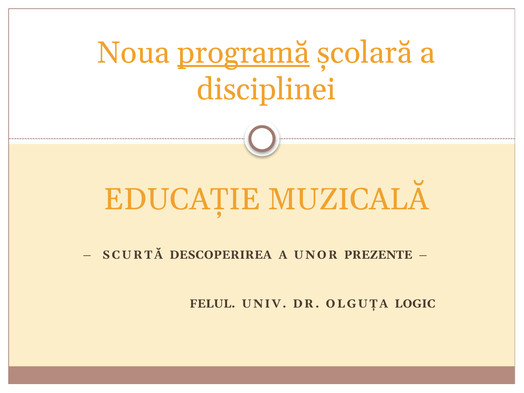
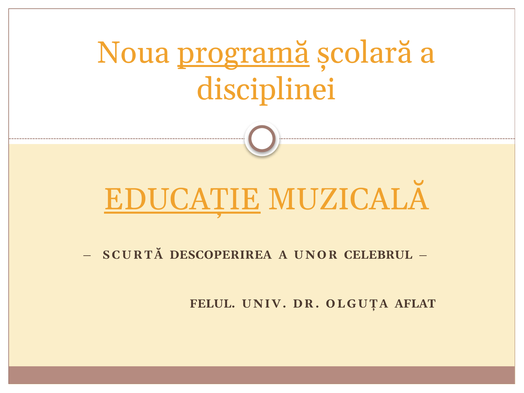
EDUCAȚIE underline: none -> present (182, 200)
PREZENTE: PREZENTE -> CELEBRUL (378, 255)
LOGIC: LOGIC -> AFLAT (415, 304)
